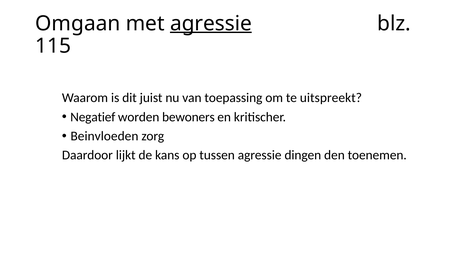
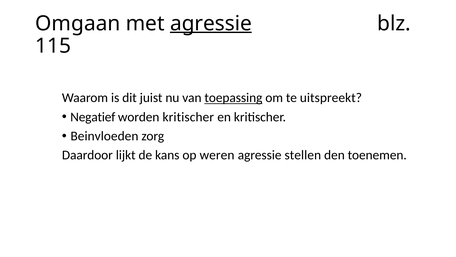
toepassing underline: none -> present (233, 98)
worden bewoners: bewoners -> kritischer (188, 117)
tussen: tussen -> weren (217, 155)
dingen: dingen -> stellen (303, 155)
